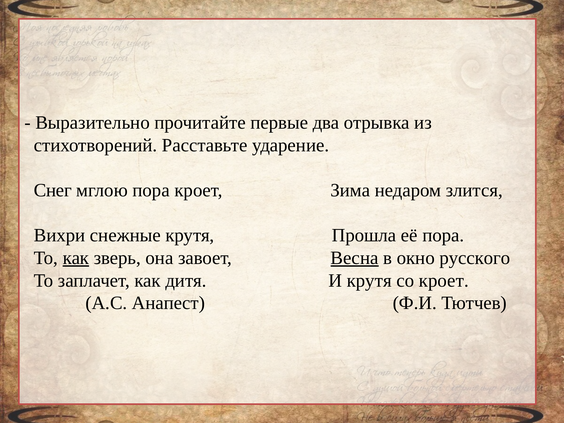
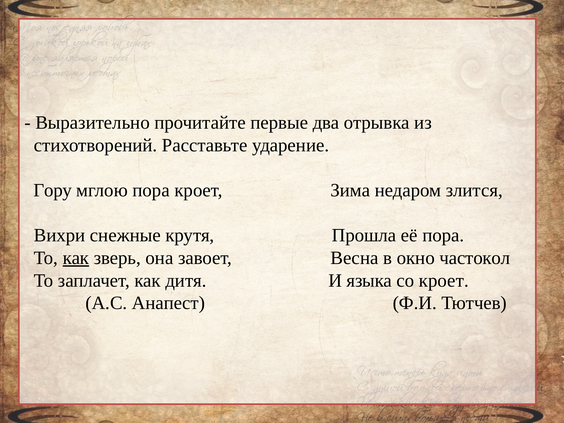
Снег: Снег -> Гору (53, 190)
Весна underline: present -> none (355, 258)
русского: русского -> частокол (475, 258)
И крутя: крутя -> языка (369, 281)
